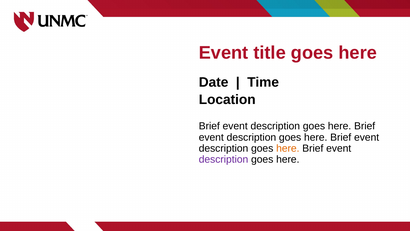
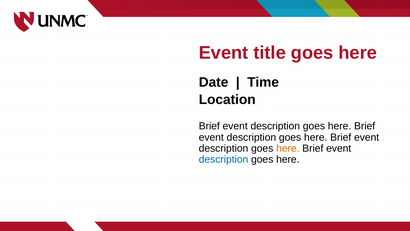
description colour: purple -> blue (224, 159)
